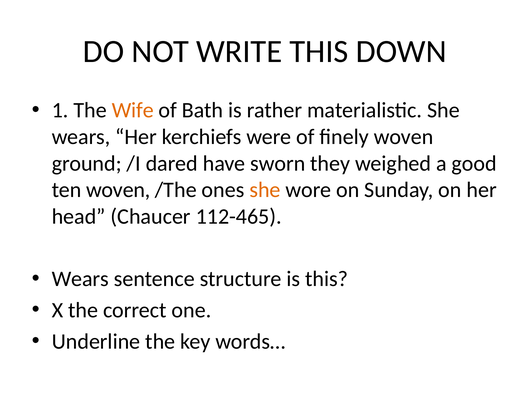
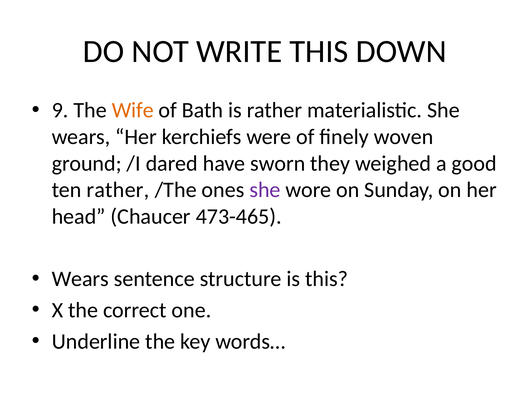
1: 1 -> 9 (60, 110)
ten woven: woven -> rather (118, 190)
she colour: orange -> purple (265, 190)
112-465: 112-465 -> 473-465 (239, 216)
